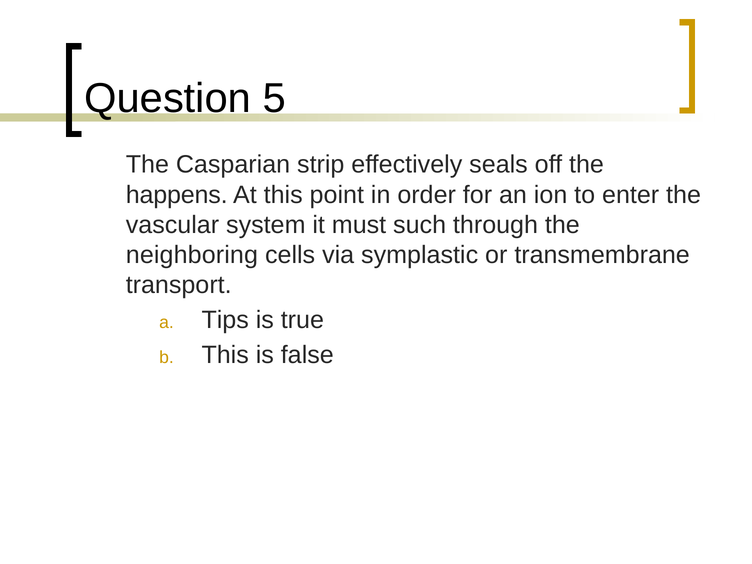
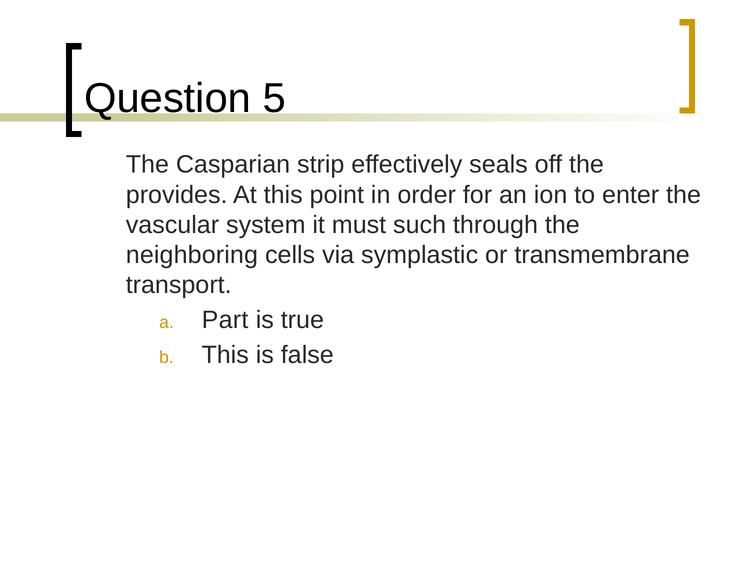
happens: happens -> provides (177, 195)
Tips: Tips -> Part (225, 320)
